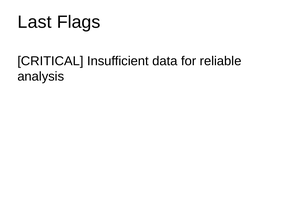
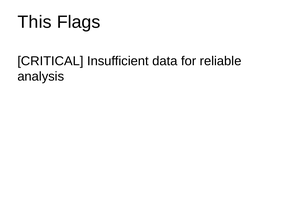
Last: Last -> This (35, 22)
